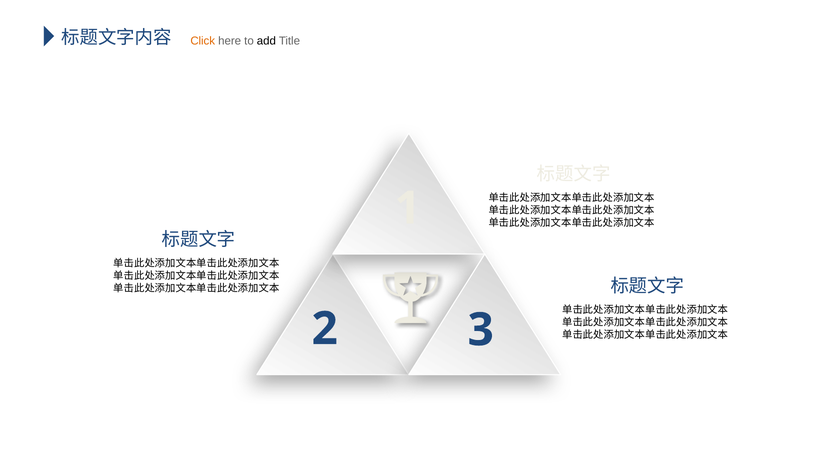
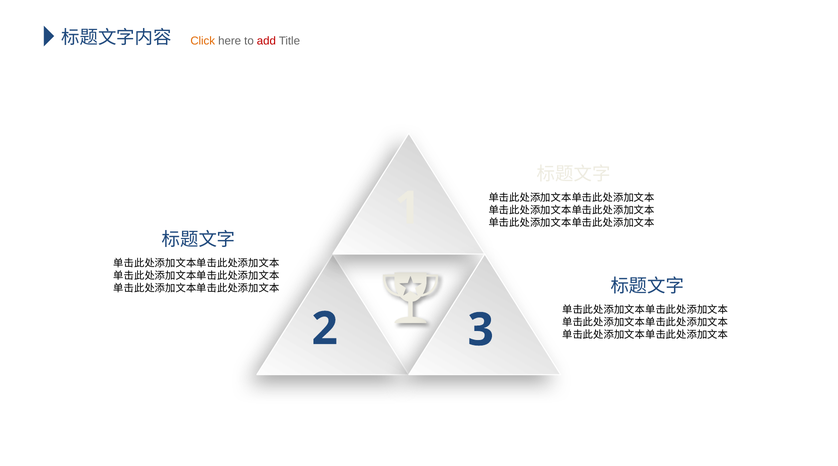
add colour: black -> red (266, 41)
